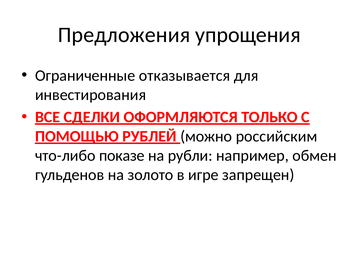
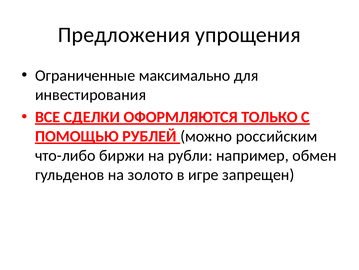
отказывается: отказывается -> максимально (185, 75)
показе: показе -> биржи (122, 155)
